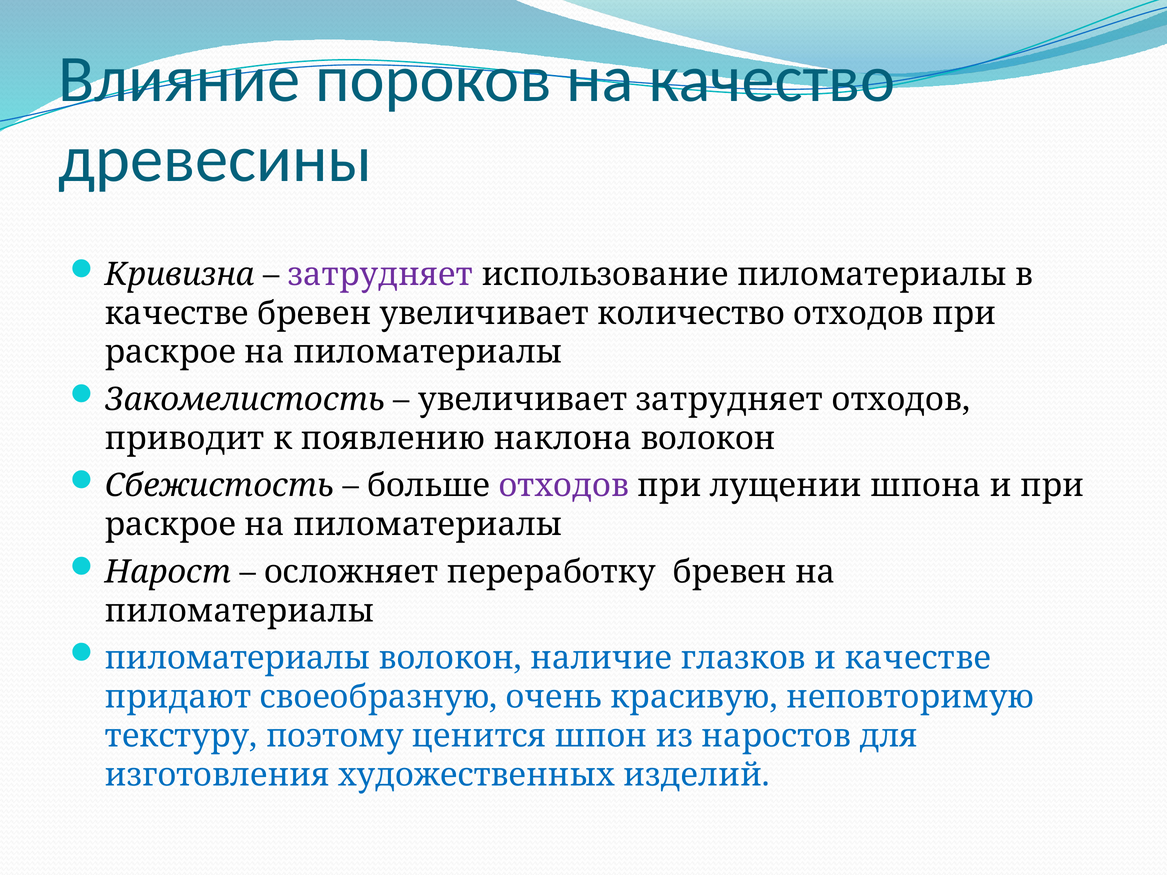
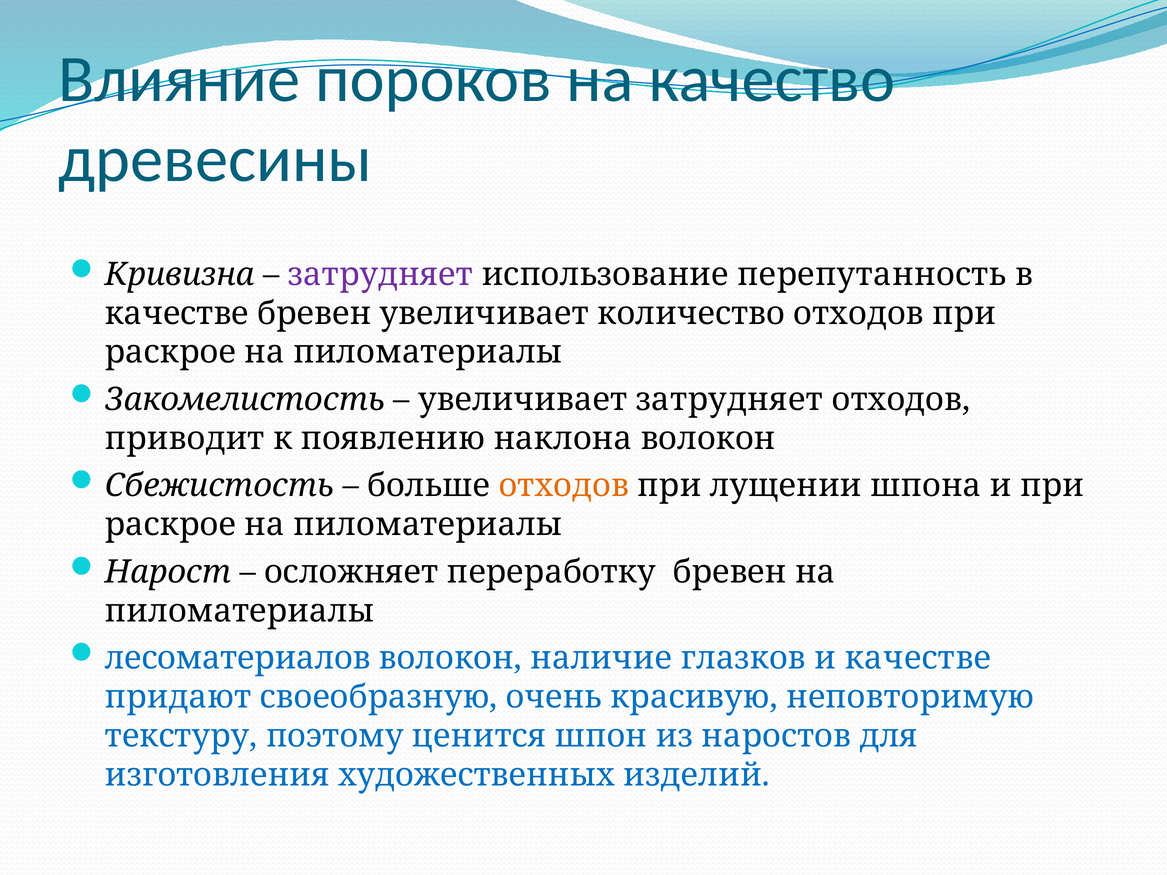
использование пиломатериалы: пиломатериалы -> перепутанность (872, 274)
отходов colour: purple -> orange (564, 486)
пиломатериалы: пиломатериалы -> лесоматериалов (238, 658)
